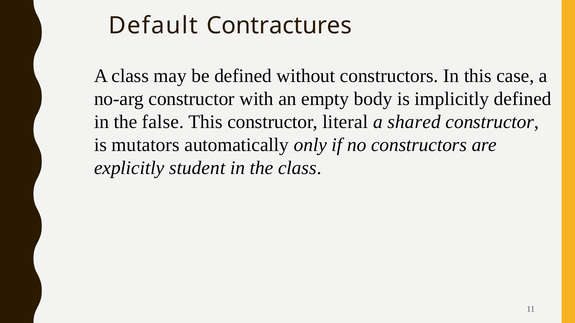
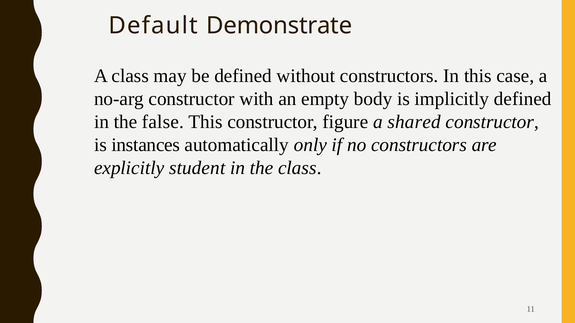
Contractures: Contractures -> Demonstrate (279, 26)
literal: literal -> figure (345, 122)
mutators: mutators -> instances (146, 145)
